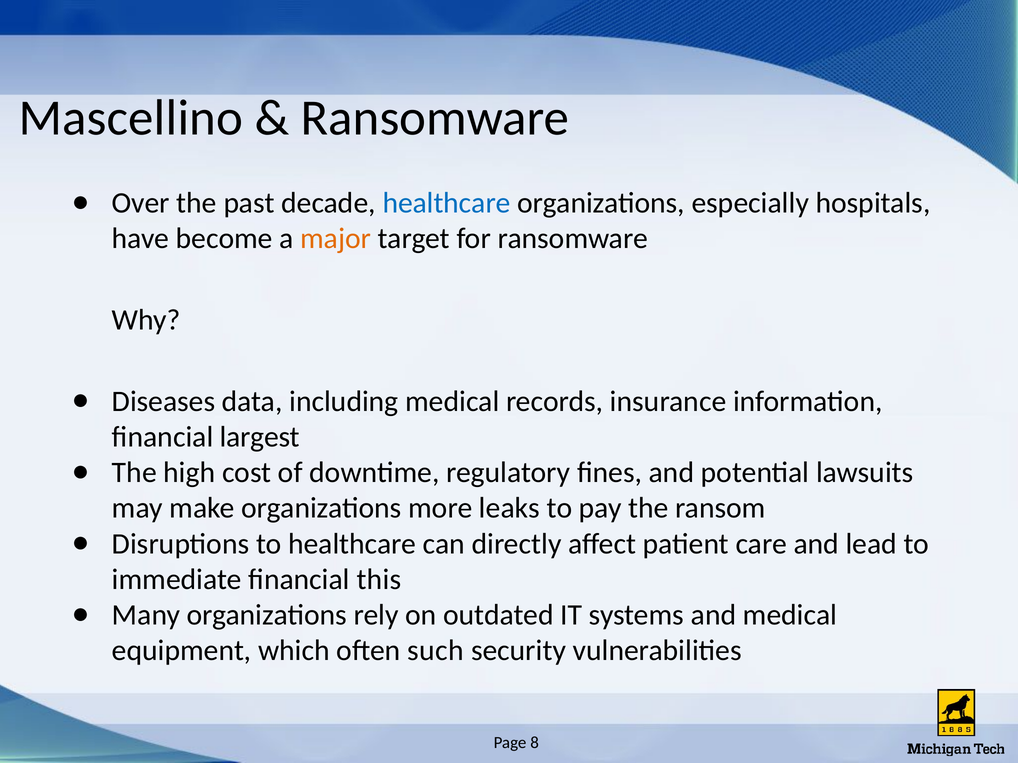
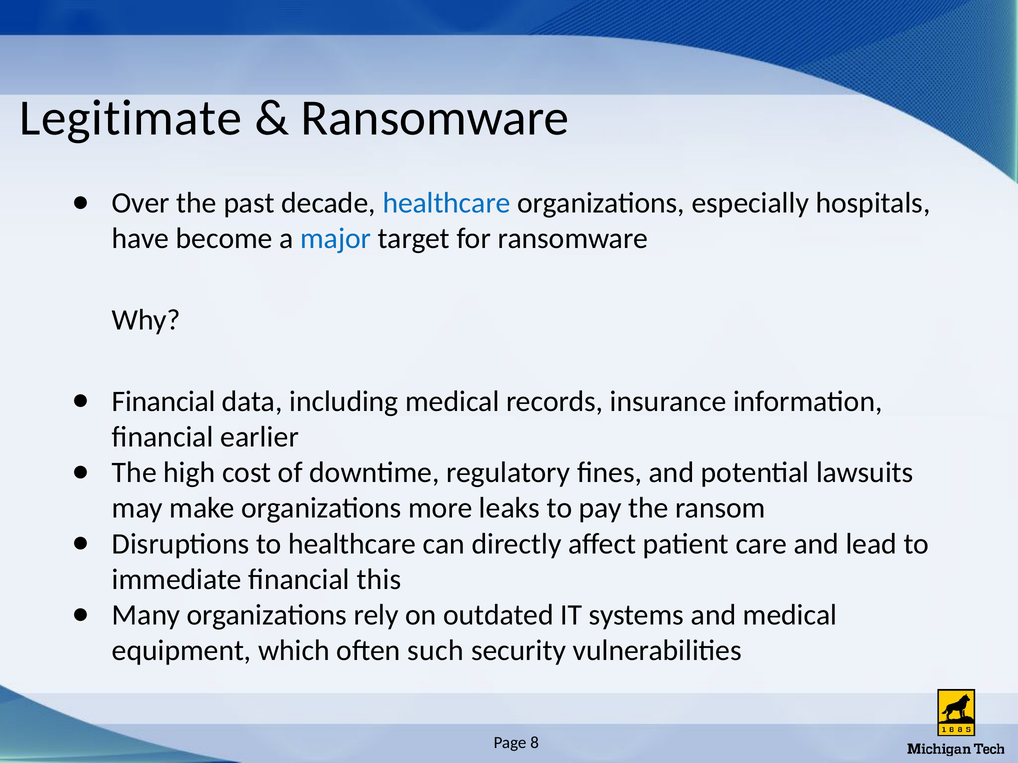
Mascellino: Mascellino -> Legitimate (131, 118)
major colour: orange -> blue (336, 239)
Diseases: Diseases -> Financial (164, 402)
largest: largest -> earlier (260, 437)
